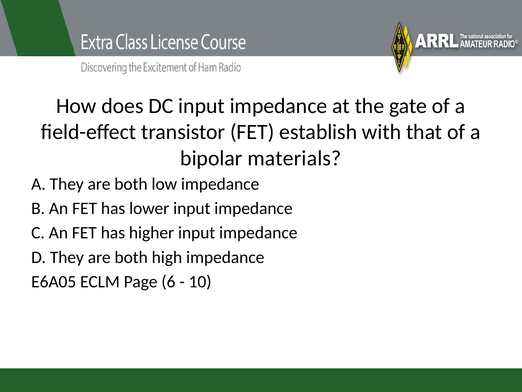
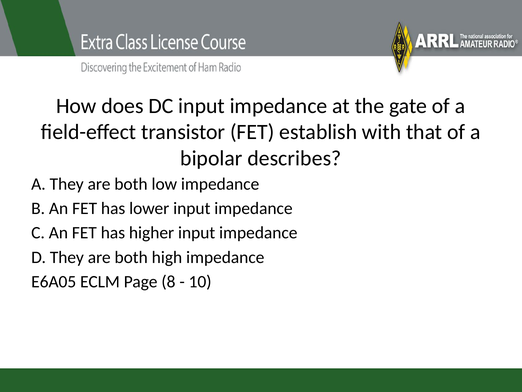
materials: materials -> describes (294, 158)
6: 6 -> 8 (168, 281)
